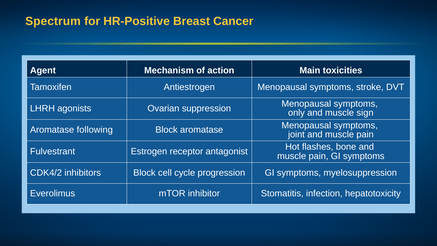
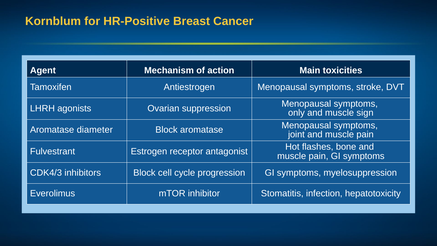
Spectrum: Spectrum -> Kornblum (53, 21)
following: following -> diameter (95, 130)
CDK4/2: CDK4/2 -> CDK4/3 (46, 173)
